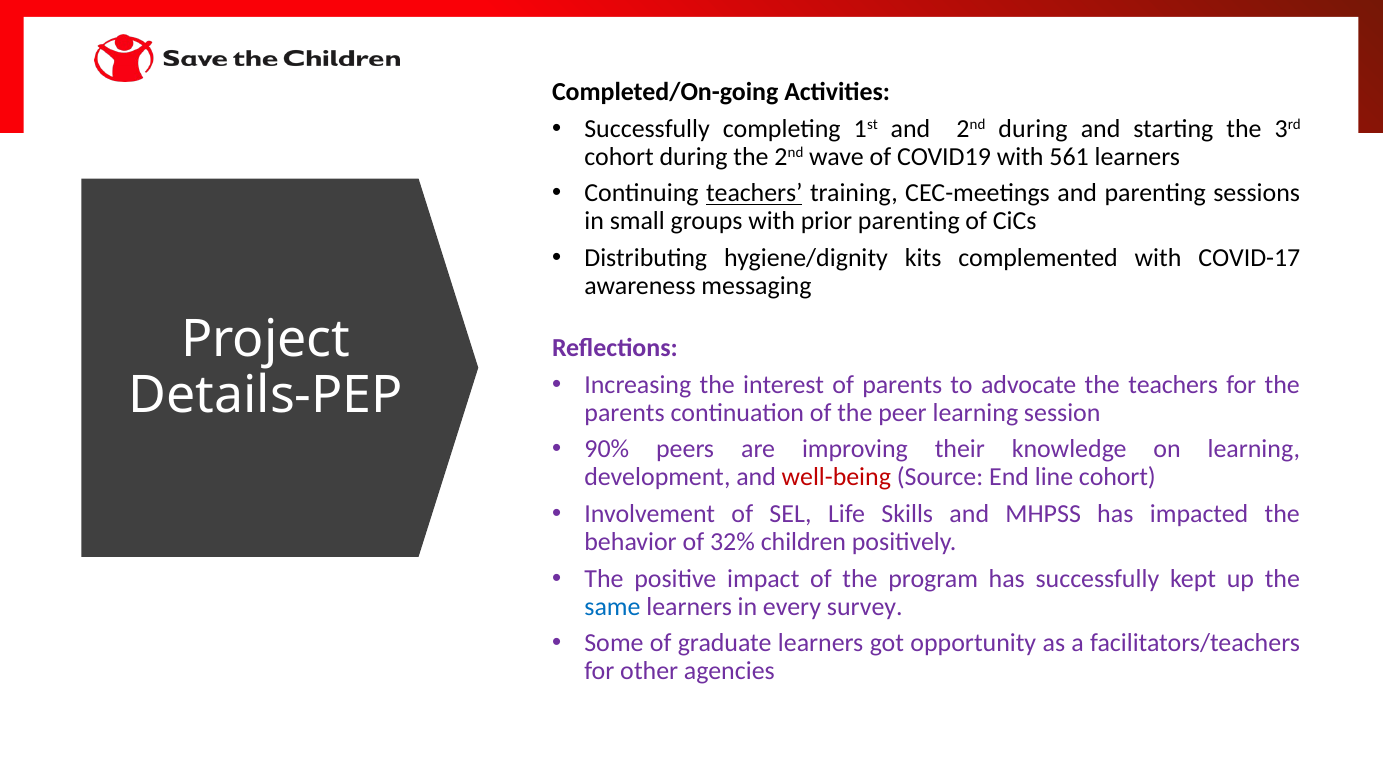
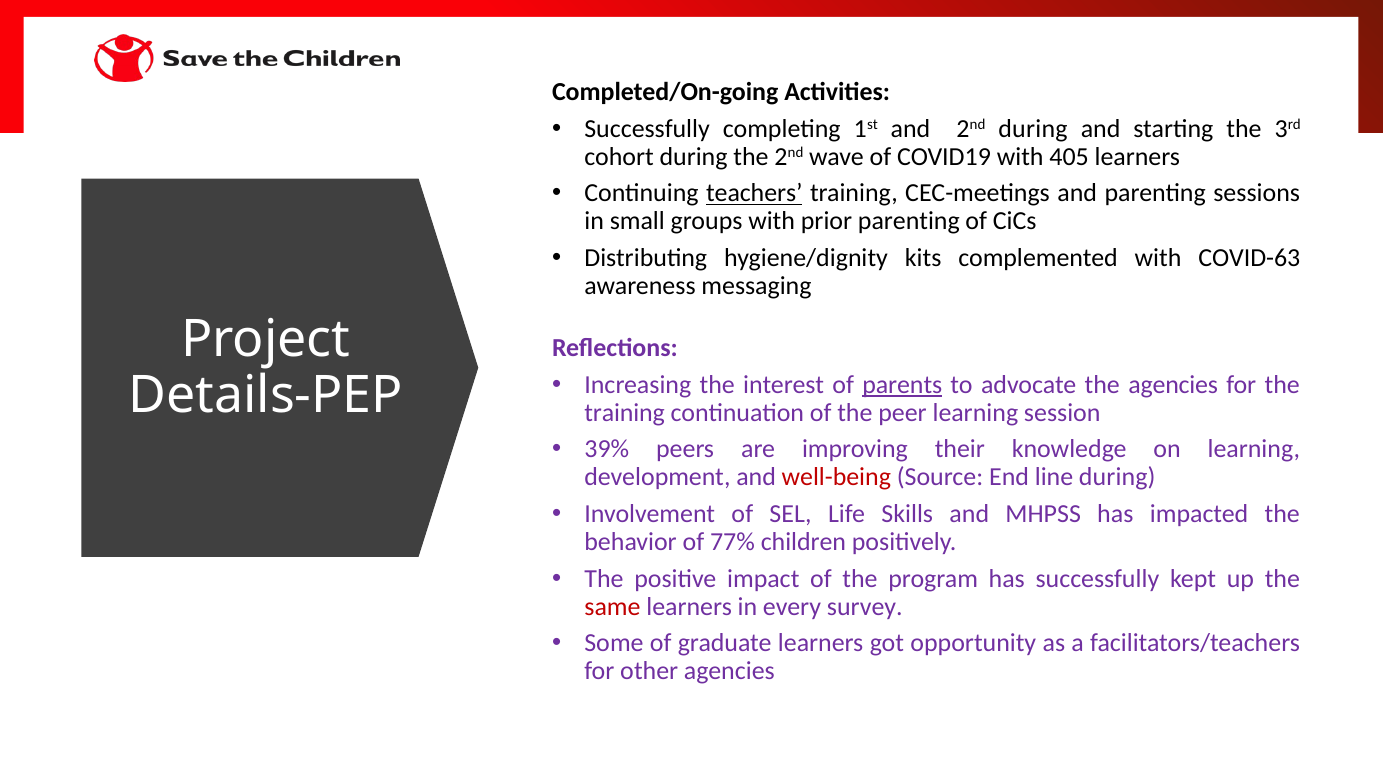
561: 561 -> 405 (1069, 157)
COVID-17: COVID-17 -> COVID-63 (1249, 258)
parents underline: none -> present (902, 385)
the teachers: teachers -> agencies (1173, 385)
parents: parents -> training (625, 413)
90%: 90% -> 39% (607, 449)
line cohort: cohort -> during (1117, 477)
32%: 32% -> 77% (732, 542)
same colour: blue -> red (612, 607)
